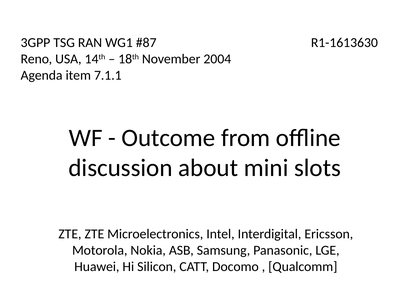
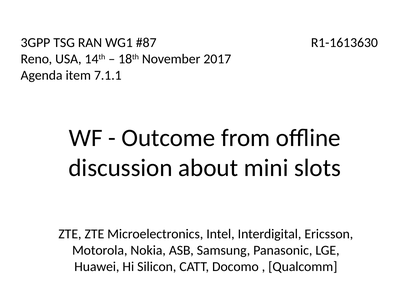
2004: 2004 -> 2017 (217, 59)
